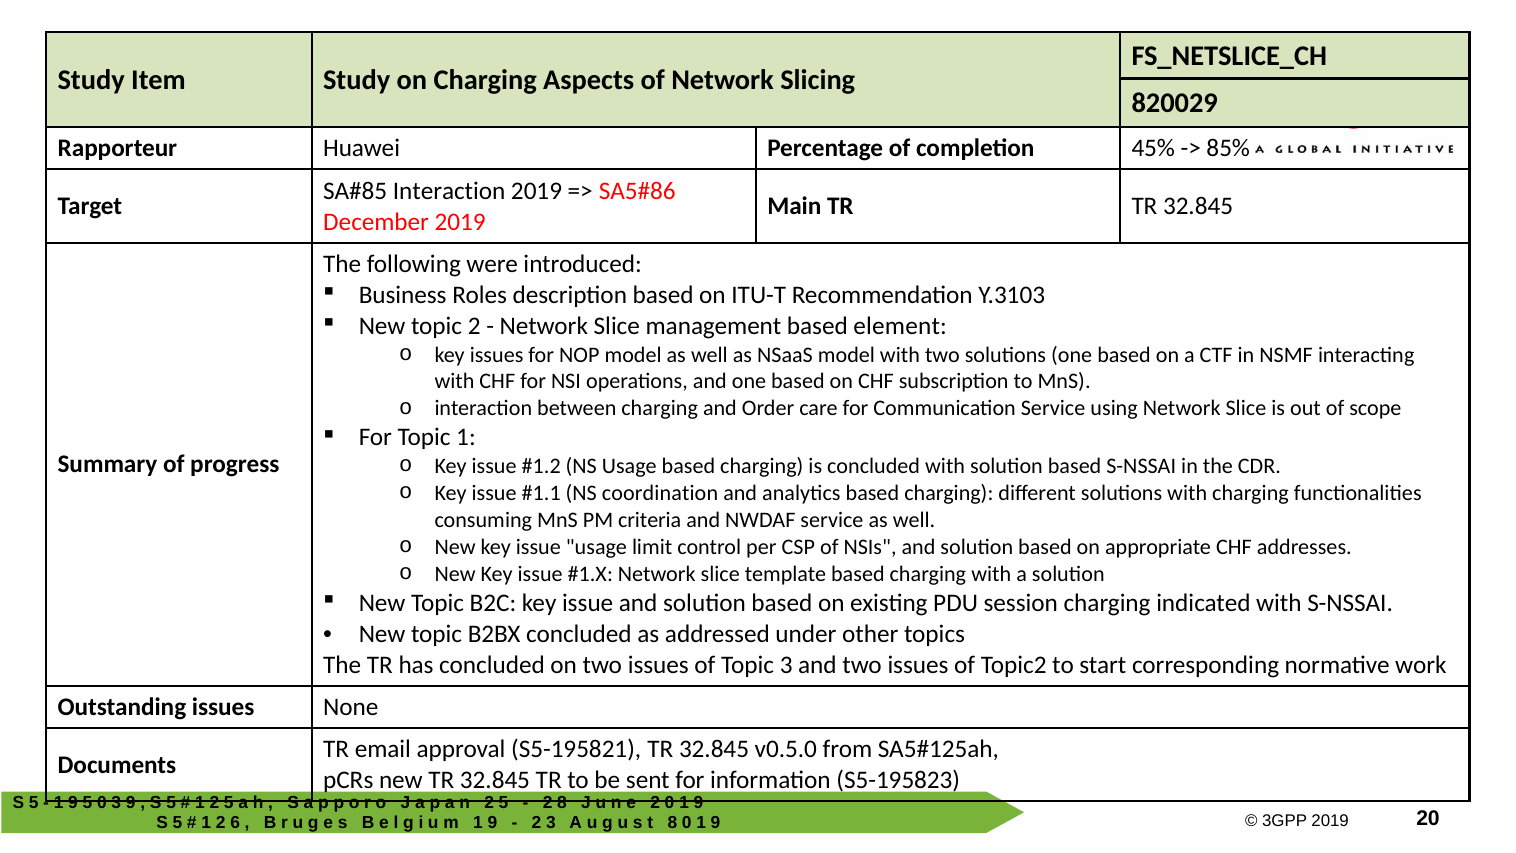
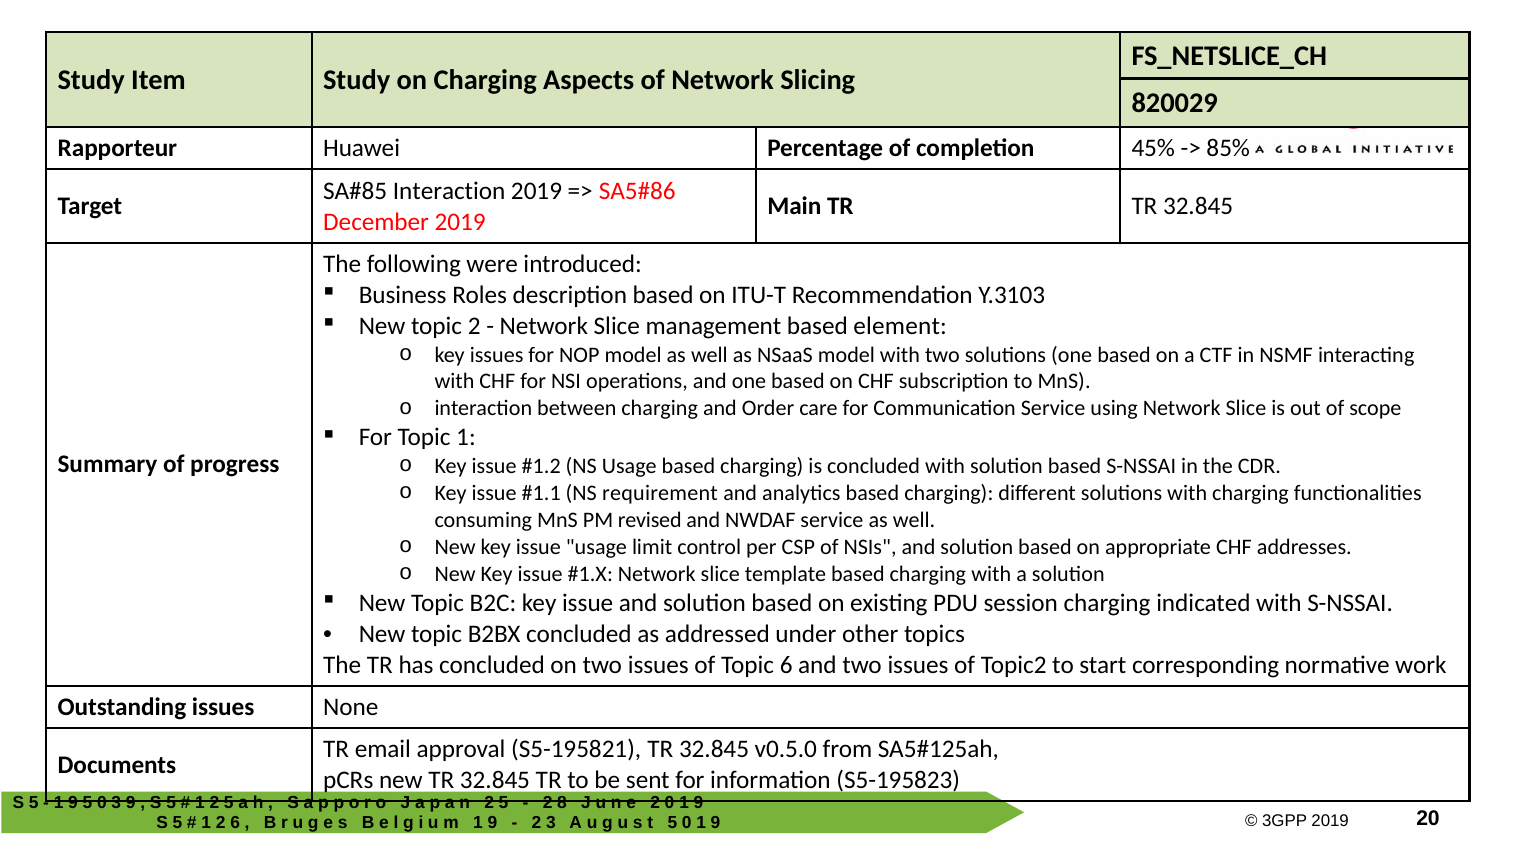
coordination: coordination -> requirement (660, 493)
criteria: criteria -> revised (650, 520)
Topic 3: 3 -> 6 (786, 665)
8: 8 -> 5 (672, 823)
